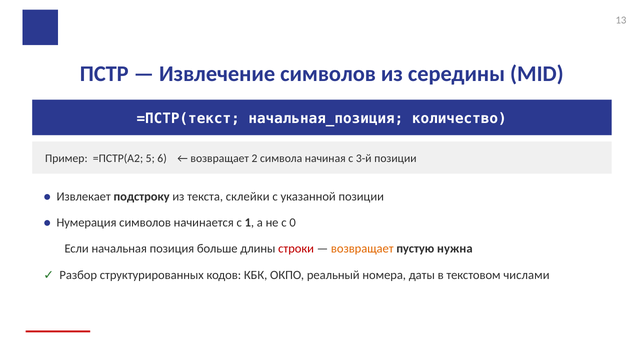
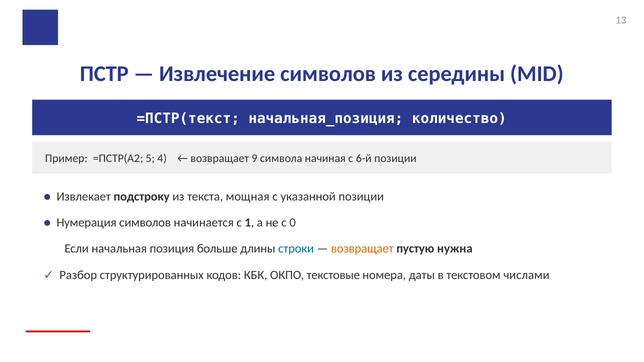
6: 6 -> 4 (162, 159)
2: 2 -> 9 (255, 159)
3-й: 3-й -> 6-й (364, 159)
склейки: склейки -> мощная (248, 197)
строки colour: red -> blue (296, 249)
реальный: реальный -> текстовые (333, 275)
